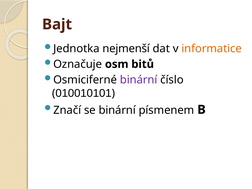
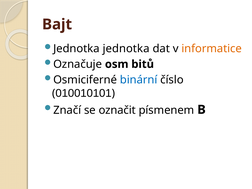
Jednotka nejmenší: nejmenší -> jednotka (126, 49)
binární colour: purple -> blue (139, 80)
se binární: binární -> označit (117, 110)
